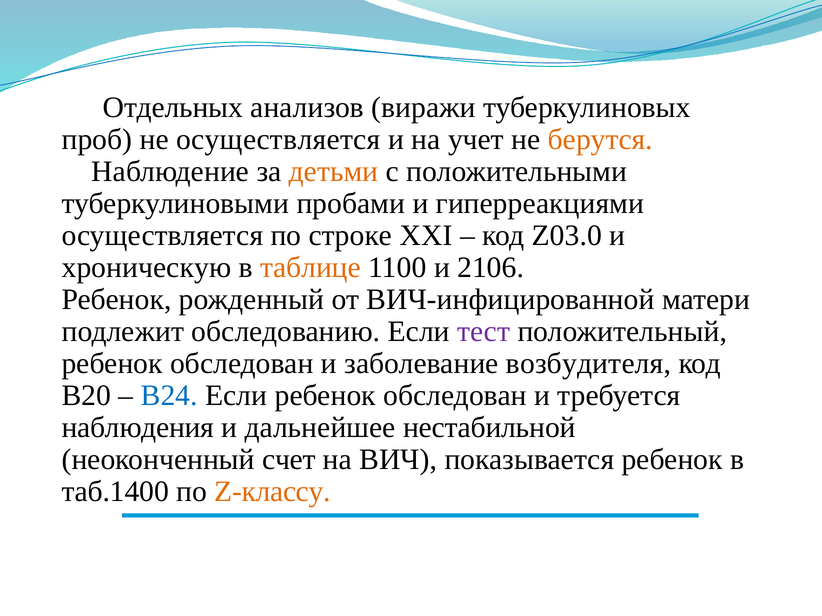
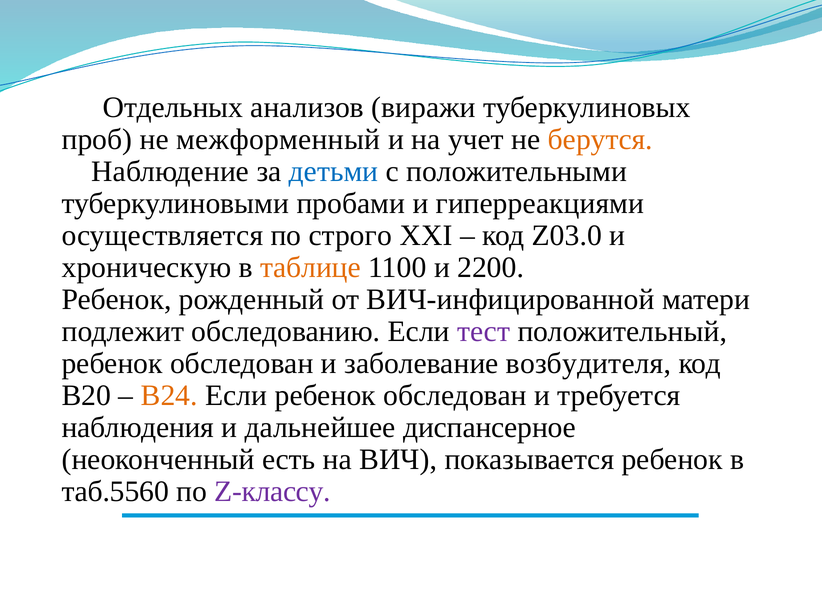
не осуществляется: осуществляется -> межформенный (278, 139)
детьми colour: orange -> blue (334, 172)
строке: строке -> строго (350, 236)
2106: 2106 -> 2200 (491, 268)
В24 colour: blue -> orange (169, 396)
нестабильной: нестабильной -> диспансерное (489, 428)
счет: счет -> есть (289, 460)
таб.1400: таб.1400 -> таб.5560 (115, 492)
Z-классу colour: orange -> purple (273, 492)
